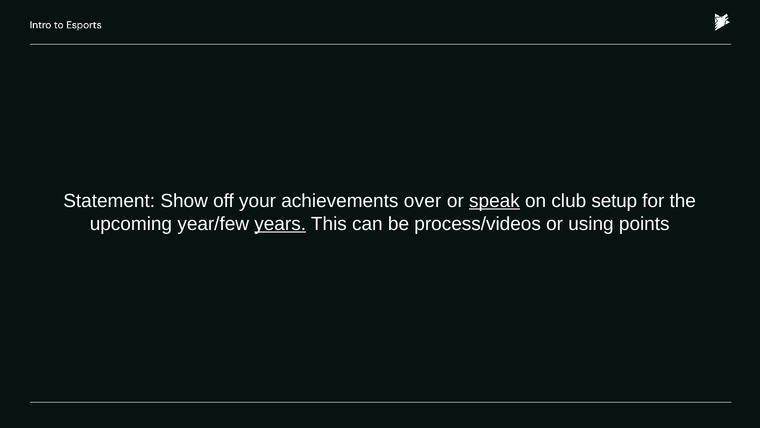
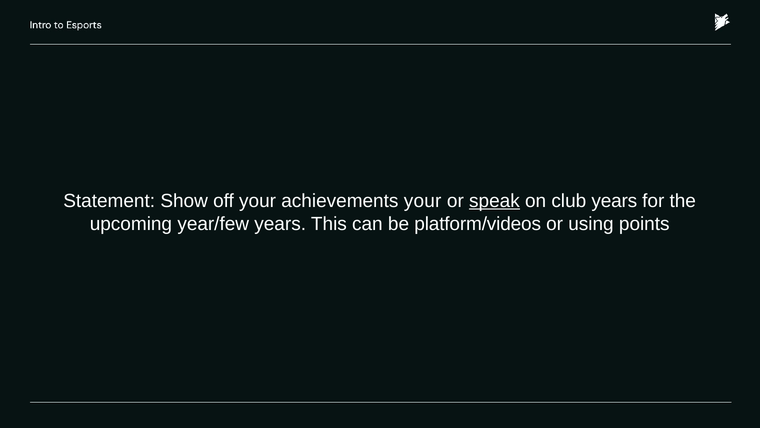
achievements over: over -> your (423, 201)
club setup: setup -> years (614, 201)
years underline: present -> none (280, 224)
process/videos: process/videos -> platform/videos (478, 224)
